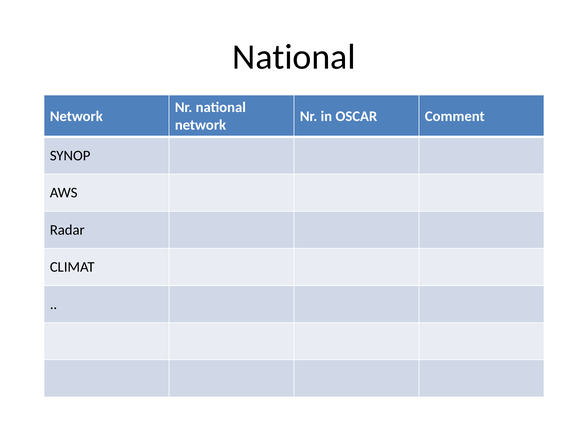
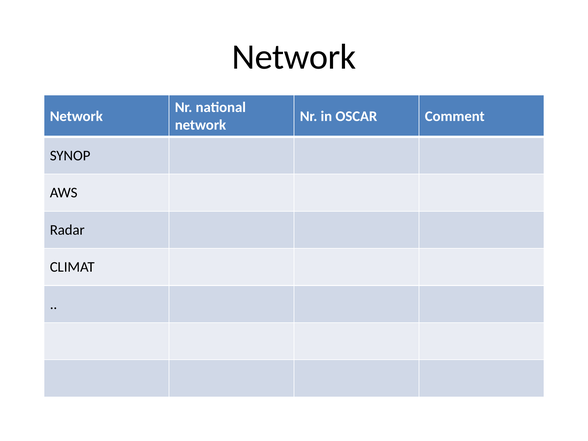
National: National -> Network (294, 57)
